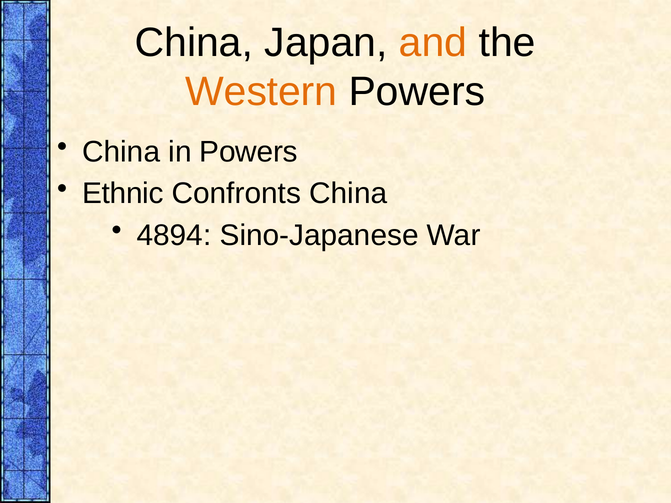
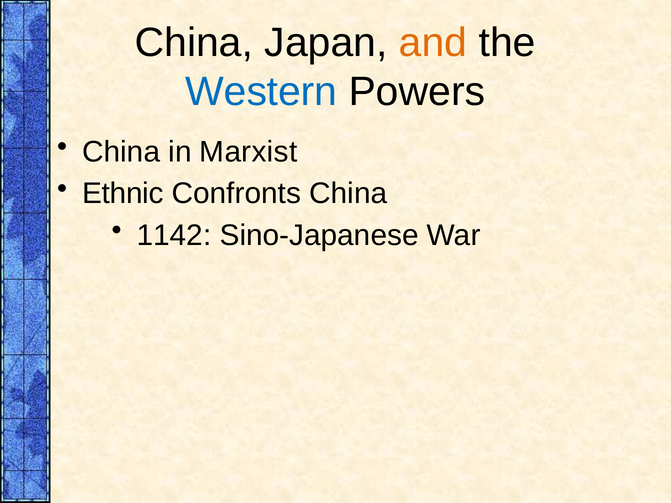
Western colour: orange -> blue (261, 92)
in Powers: Powers -> Marxist (248, 152)
4894: 4894 -> 1142 (174, 235)
